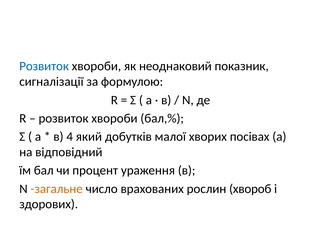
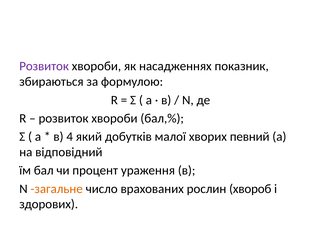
Розвиток colour: blue -> purple (44, 66)
неоднаковий: неоднаковий -> насадженнях (175, 66)
сигналізації: сигналізації -> збираються (51, 82)
посівах: посівах -> певний (250, 137)
